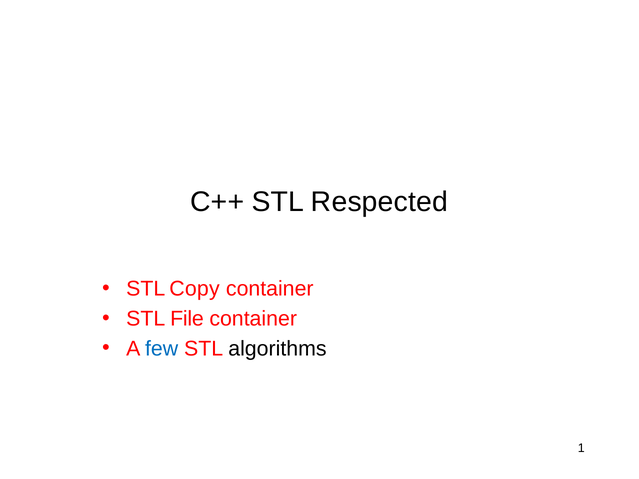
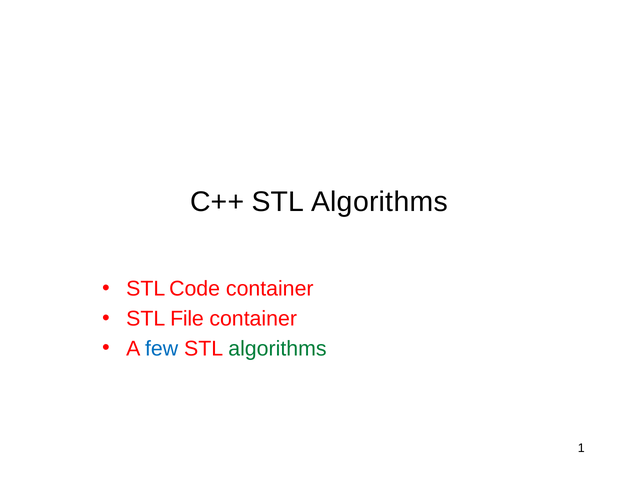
C++ STL Respected: Respected -> Algorithms (379, 202)
Copy: Copy -> Code (195, 289)
algorithms colour: black -> green (277, 349)
